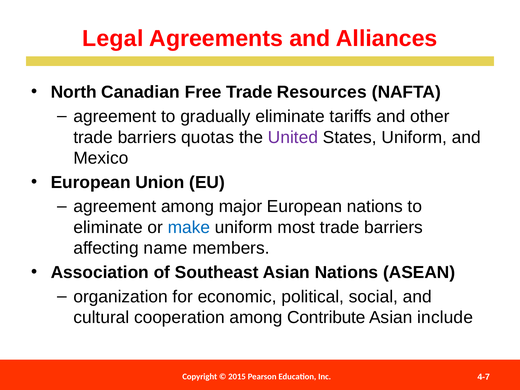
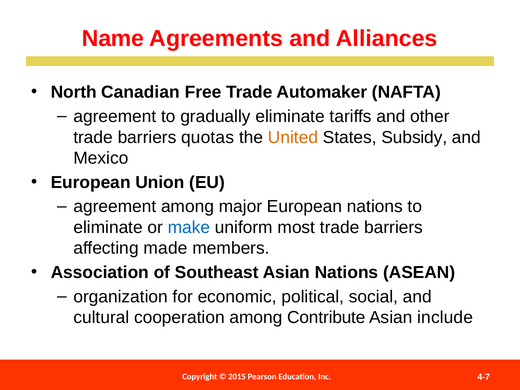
Legal: Legal -> Name (113, 38)
Resources: Resources -> Automaker (322, 92)
United colour: purple -> orange (293, 137)
States Uniform: Uniform -> Subsidy (414, 137)
name: name -> made (166, 248)
